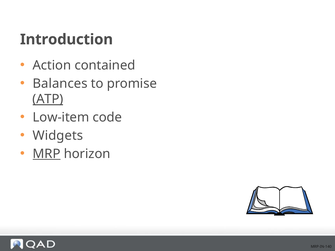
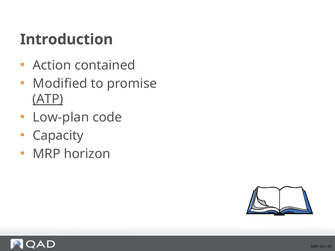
Balances: Balances -> Modified (60, 84)
Low-item: Low-item -> Low-plan (61, 118)
Widgets: Widgets -> Capacity (58, 136)
MRP underline: present -> none (47, 154)
